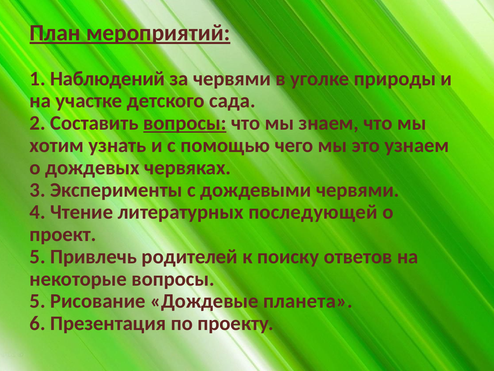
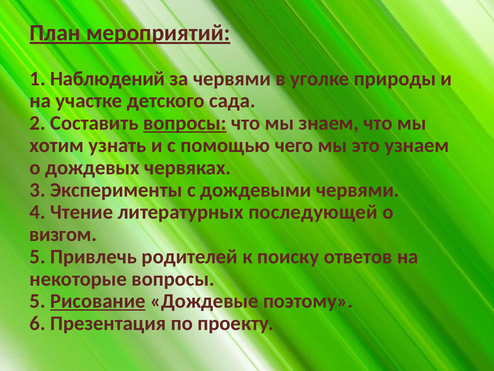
проект: проект -> визгом (63, 234)
Рисование underline: none -> present (98, 301)
планета: планета -> поэтому (308, 301)
